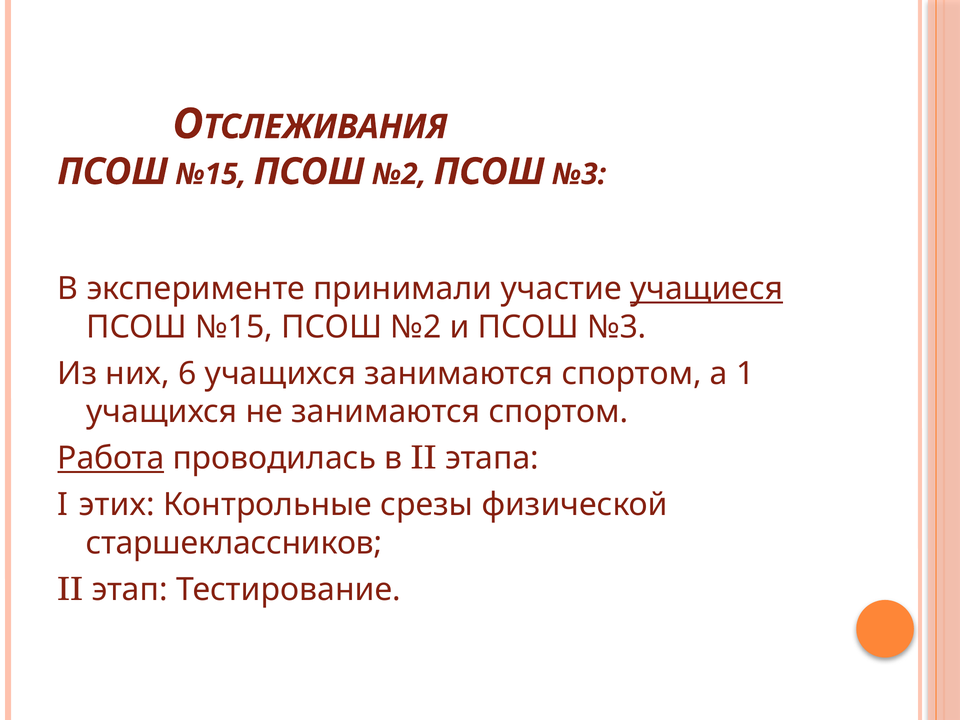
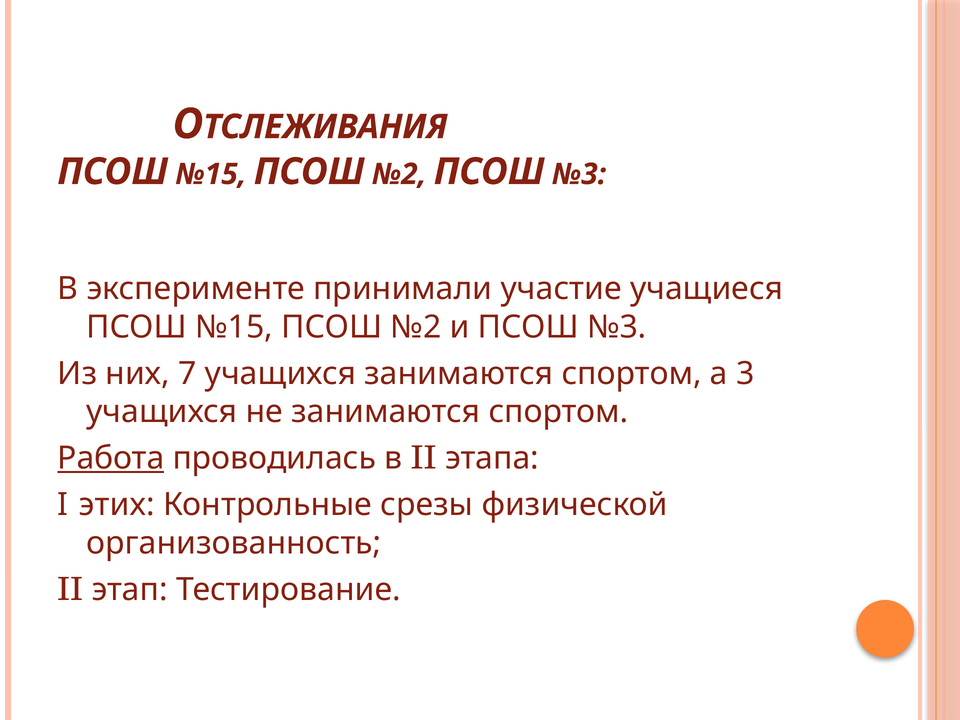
учащиеся underline: present -> none (707, 289)
6: 6 -> 7 (187, 373)
1: 1 -> 3 (745, 373)
старшеклассников: старшеклассников -> организованность (234, 543)
